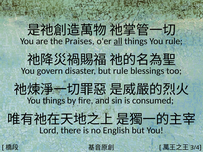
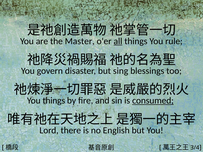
Praises: Praises -> Master (80, 41)
but rule: rule -> sing (121, 71)
consumed underline: none -> present (153, 101)
